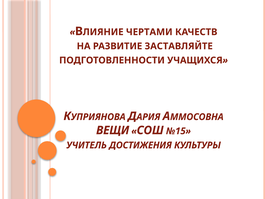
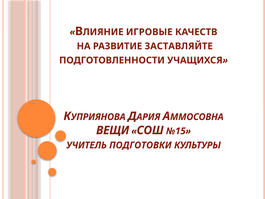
ЧЕРТАМИ: ЧЕРТАМИ -> ИГРОВЫЕ (149, 32)
ДОСТИЖЕНИЯ: ДОСТИЖЕНИЯ -> ПОДГОТОВКИ (140, 145)
